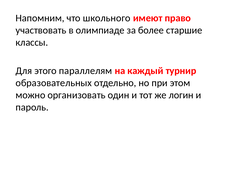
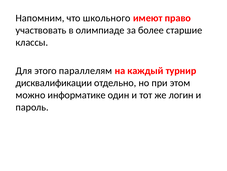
образовательных: образовательных -> дисквалификации (54, 83)
организовать: организовать -> информатике (77, 95)
